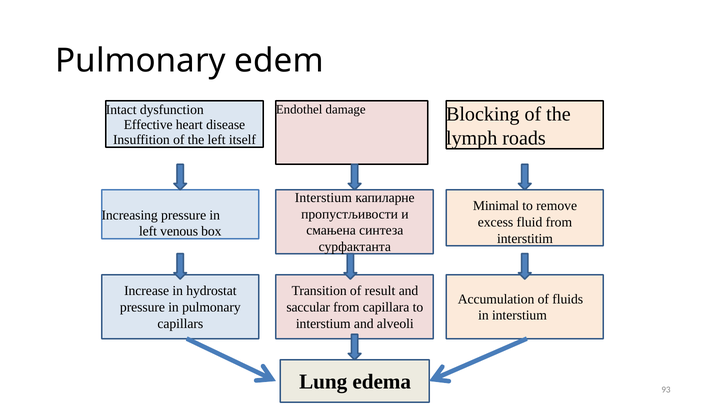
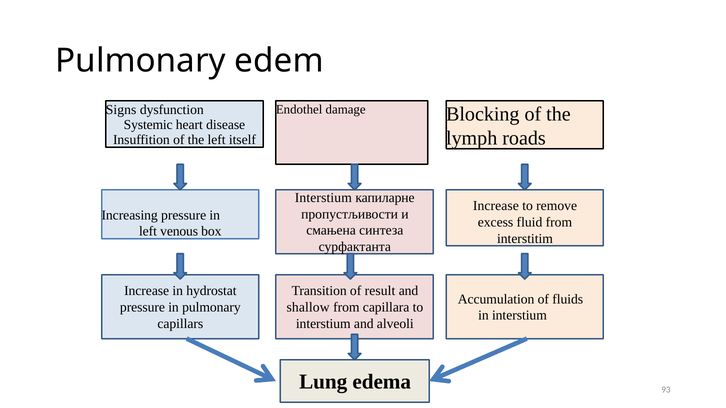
Intact: Intact -> Signs (121, 110)
Effective: Effective -> Systemic (148, 125)
Minimal: Minimal -> Increase (496, 206)
saccular: saccular -> shallow (308, 308)
